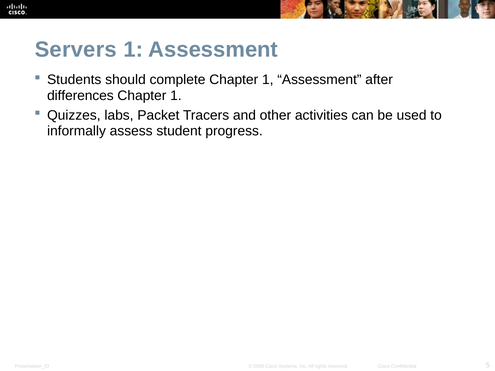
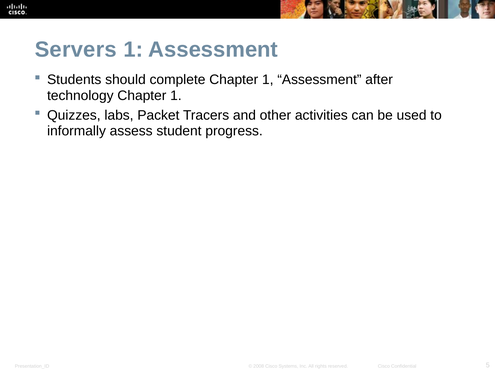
differences: differences -> technology (80, 96)
